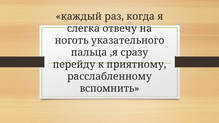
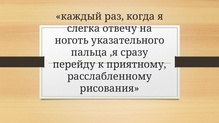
вспомнить: вспомнить -> рисования (110, 89)
